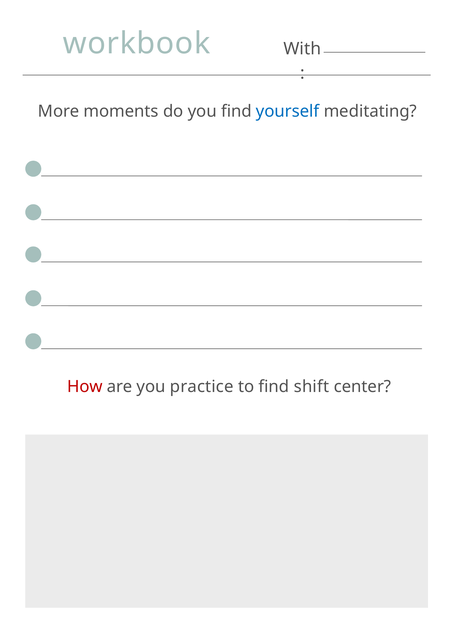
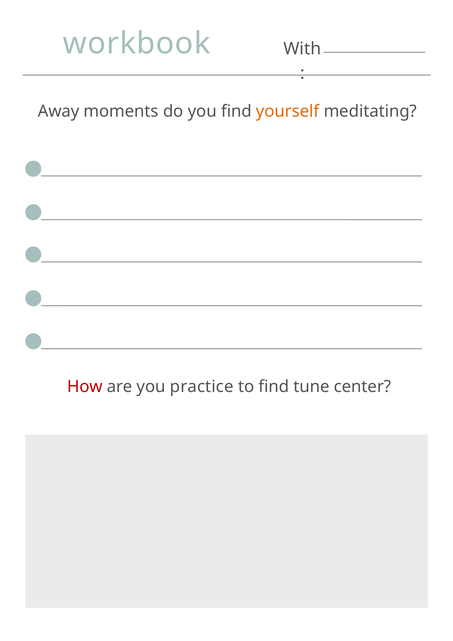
More: More -> Away (59, 111)
yourself colour: blue -> orange (288, 111)
shift: shift -> tune (312, 387)
